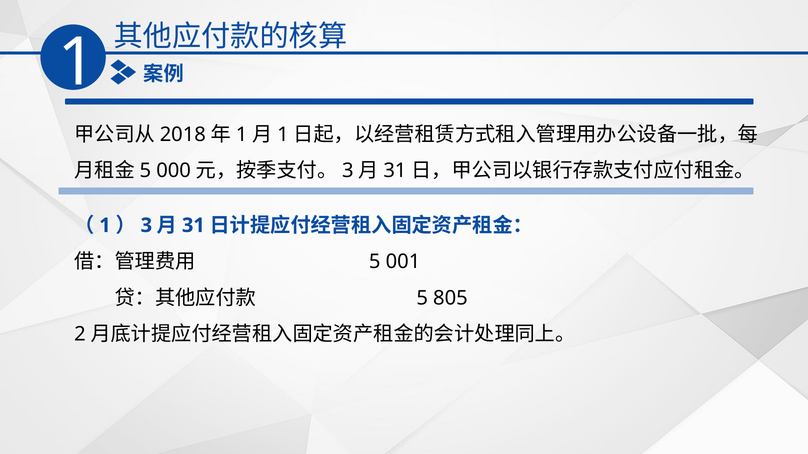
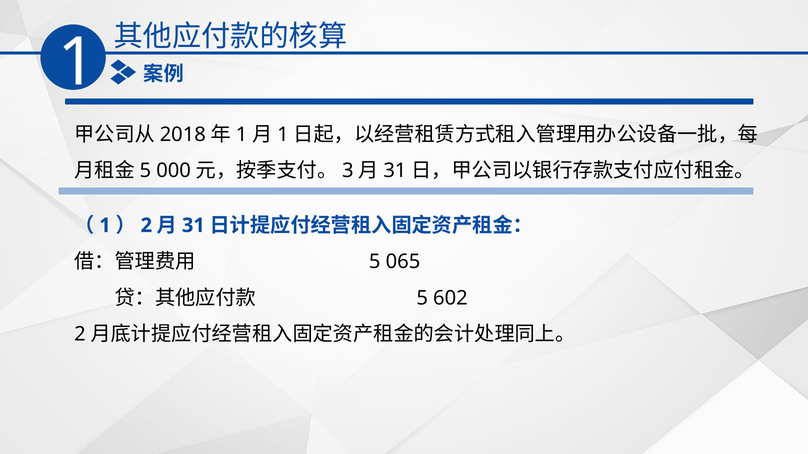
3: 3 -> 2 (146, 226)
001: 001 -> 065 (403, 262)
805: 805 -> 602 (450, 298)
